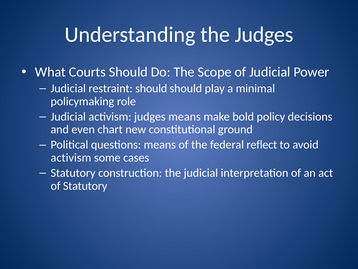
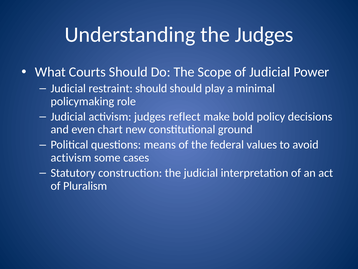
judges means: means -> reflect (185, 116)
reflect: reflect -> values (262, 145)
of Statutory: Statutory -> Pluralism (85, 186)
